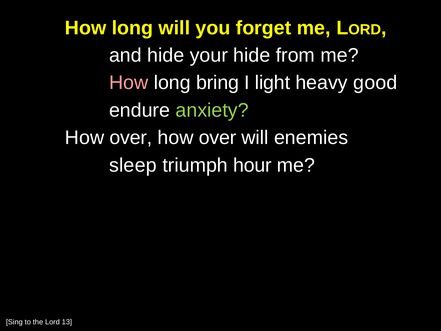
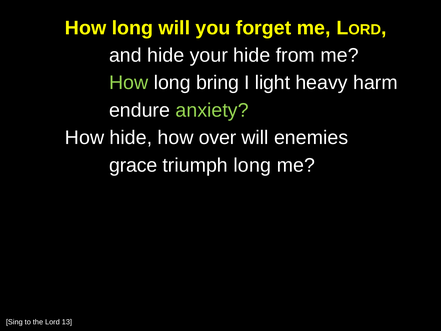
How colour: pink -> light green (129, 83)
good: good -> harm (375, 83)
over: over -> hide (131, 138)
sleep: sleep -> grace (133, 165)
triumph hour: hour -> long (252, 165)
